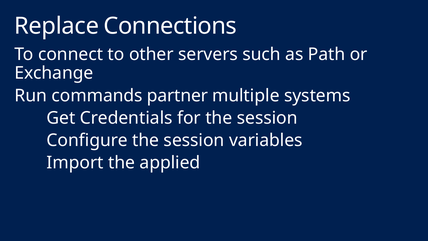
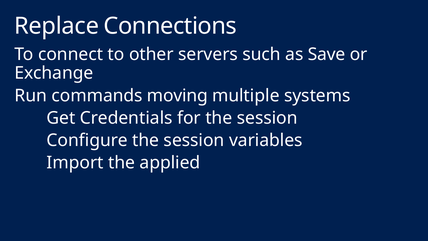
Path: Path -> Save (327, 54)
partner: partner -> moving (177, 95)
